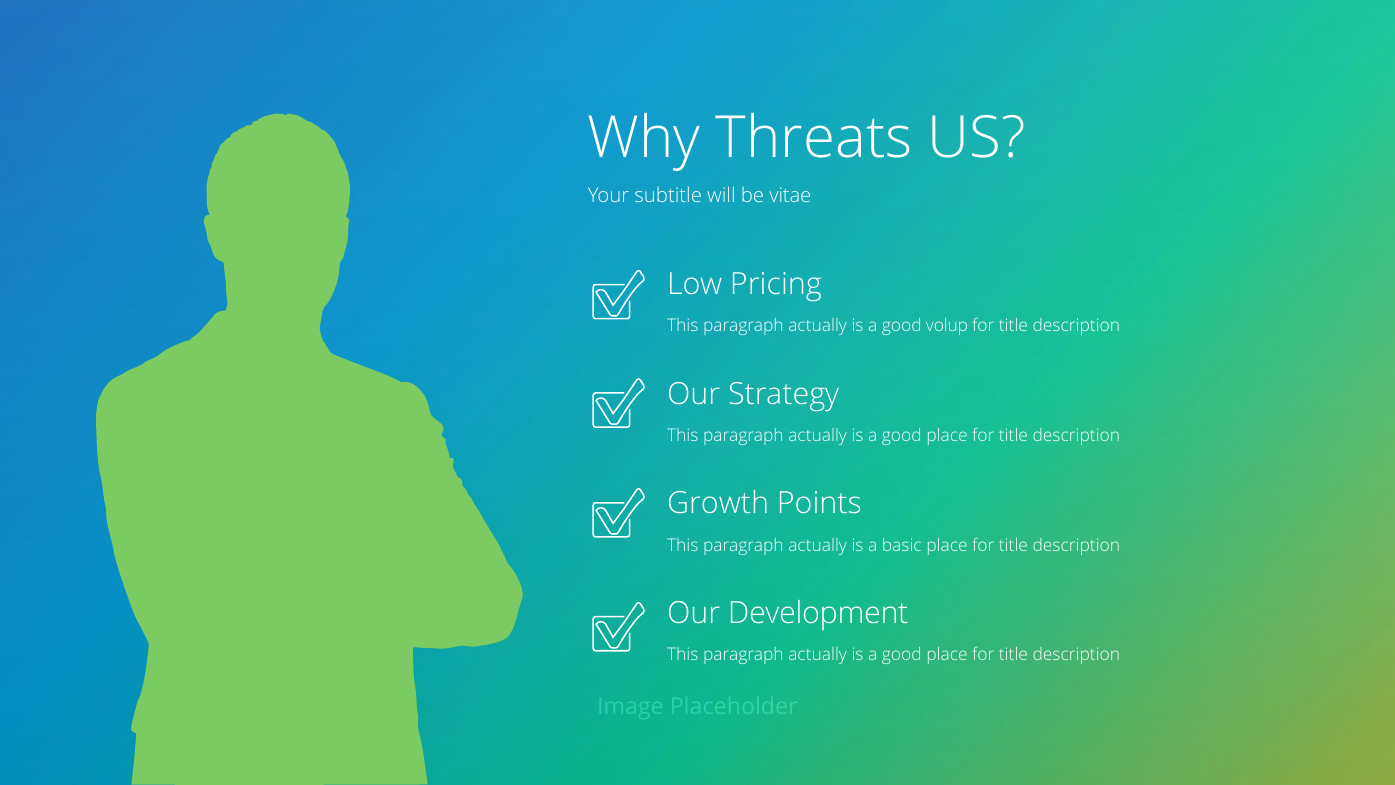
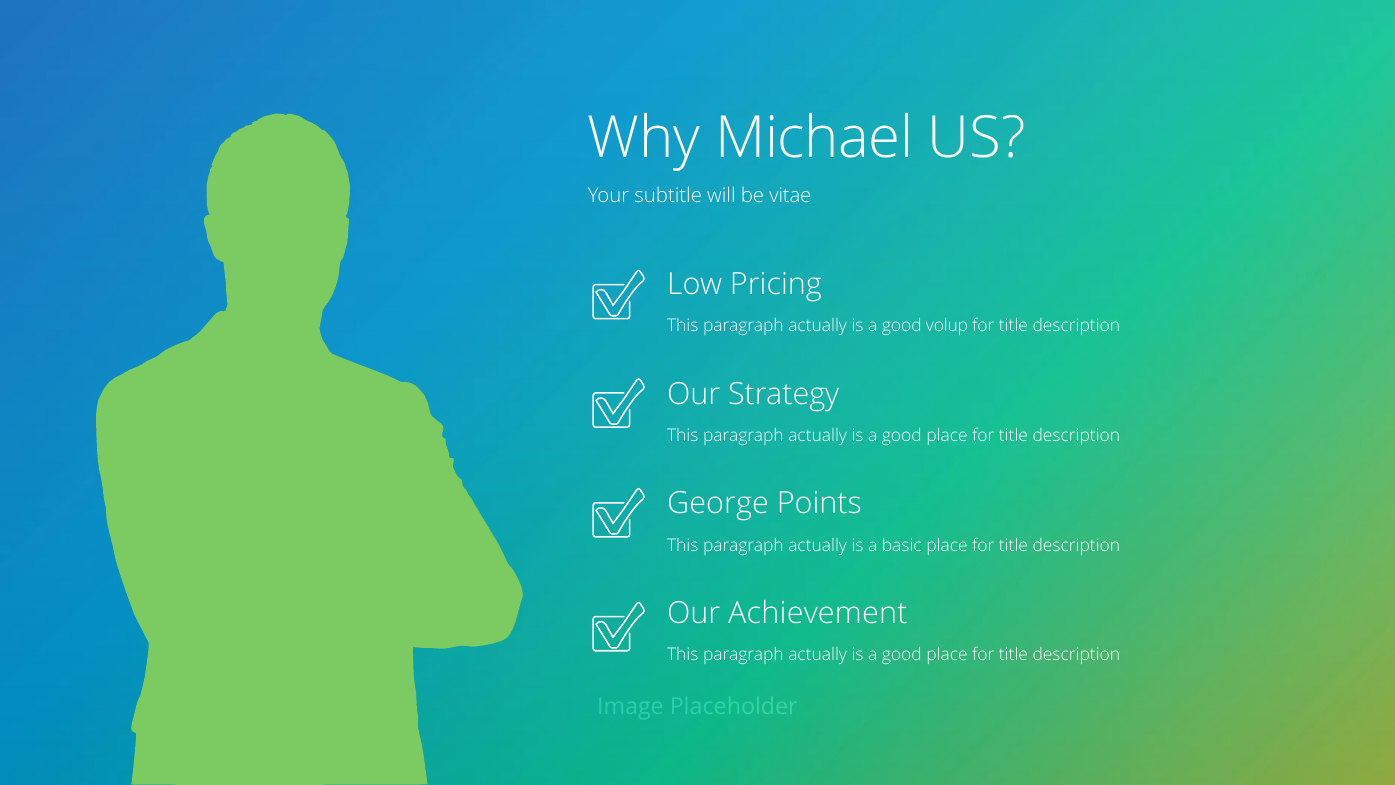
Threats: Threats -> Michael (814, 138)
Growth: Growth -> George (718, 504)
Development: Development -> Achievement (818, 613)
